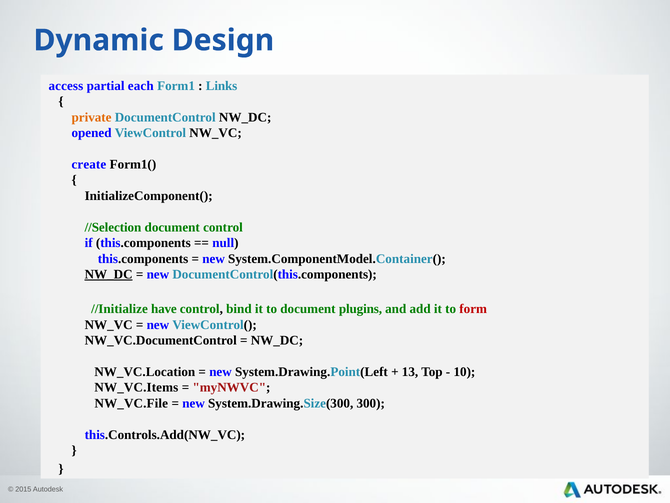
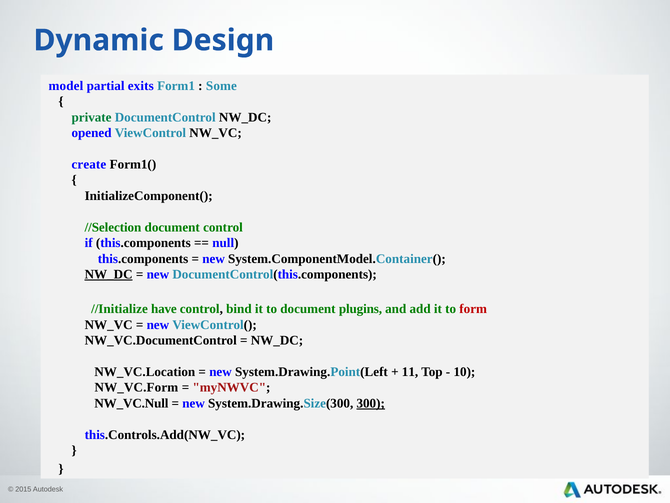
access: access -> model (66, 86)
each: each -> exits (141, 86)
Links: Links -> Some (221, 86)
private colour: orange -> green (92, 117)
13: 13 -> 11 (410, 371)
NW_VC.Items: NW_VC.Items -> NW_VC.Form (136, 387)
NW_VC.File: NW_VC.File -> NW_VC.Null (131, 403)
300 underline: none -> present (371, 403)
